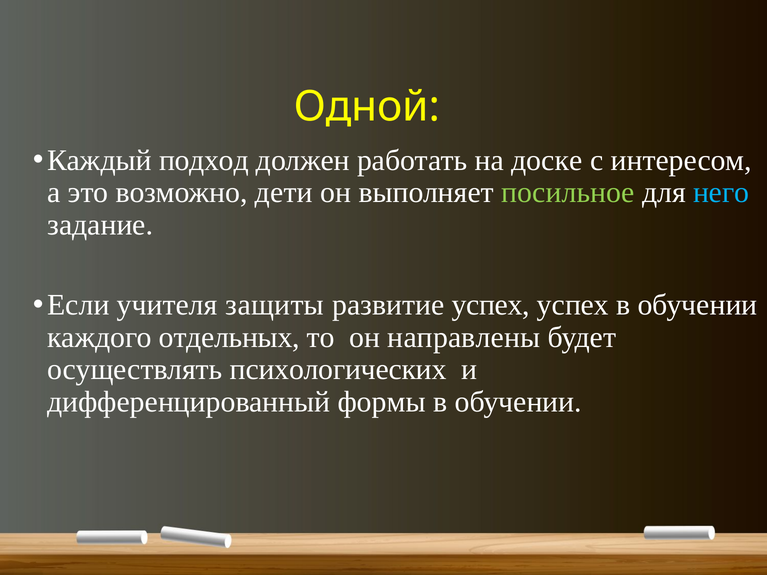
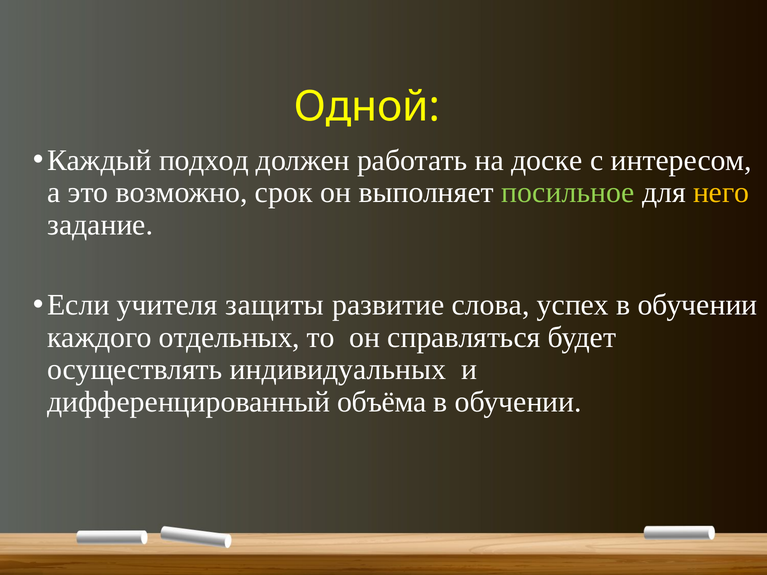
дети: дети -> срок (284, 193)
него colour: light blue -> yellow (721, 193)
развитие успех: успех -> слова (491, 305)
направлены: направлены -> справляться (464, 338)
психологических: психологических -> индивидуальных (338, 370)
формы: формы -> объёма (382, 402)
